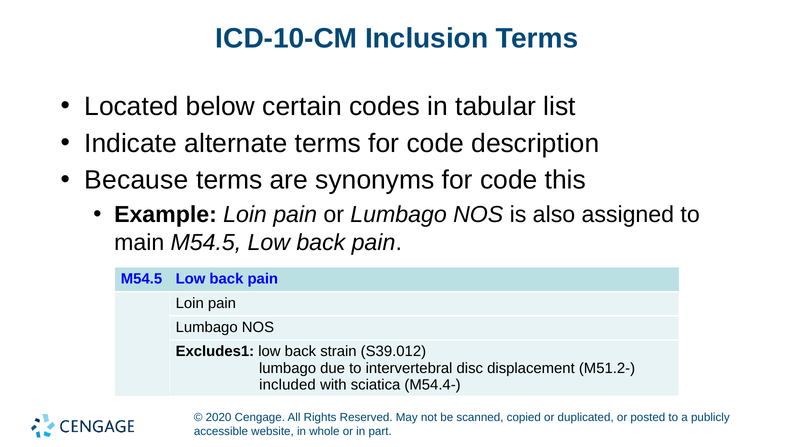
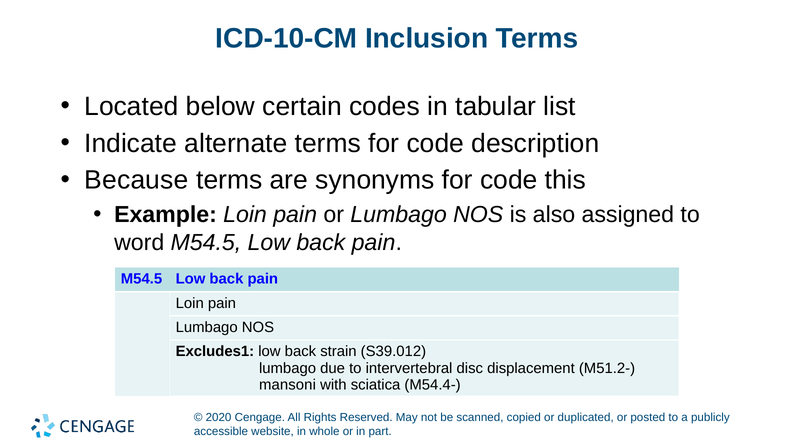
main: main -> word (139, 242)
included: included -> mansoni (287, 385)
